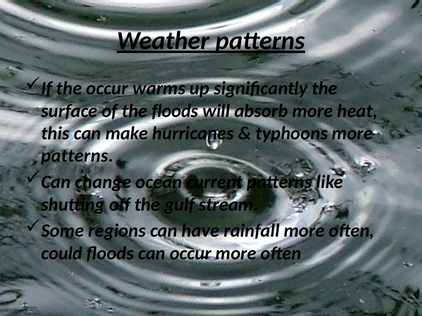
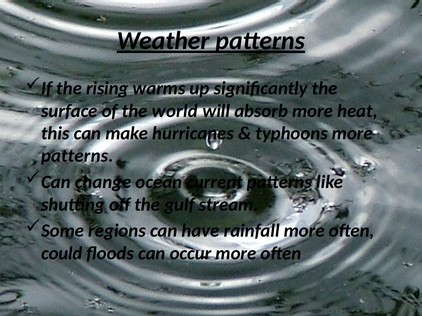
the occur: occur -> rising (107, 89)
the floods: floods -> world (175, 111)
